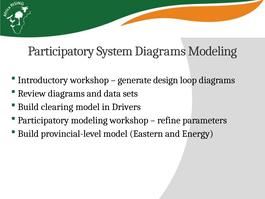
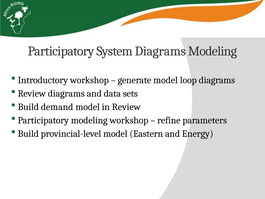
generate design: design -> model (166, 80)
clearing: clearing -> demand (57, 107)
in Drivers: Drivers -> Review (126, 107)
